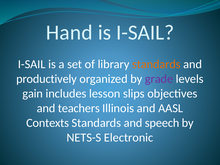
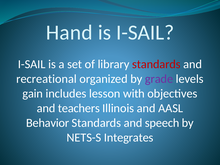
standards colour: orange -> red (156, 64)
productively: productively -> recreational (46, 79)
slips: slips -> with (134, 94)
Contexts: Contexts -> Behavior (48, 123)
Electronic: Electronic -> Integrates (129, 138)
